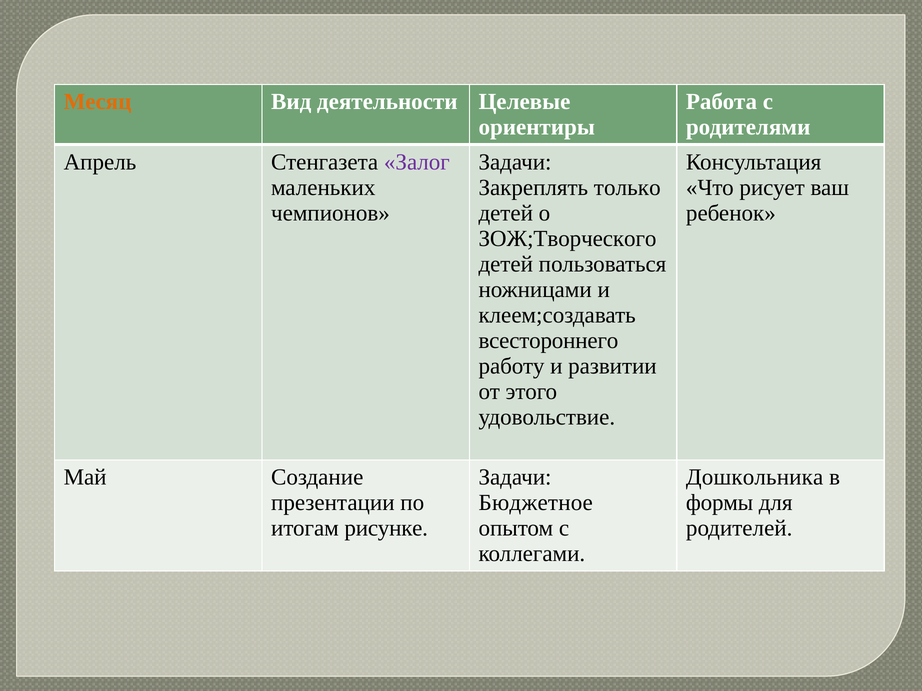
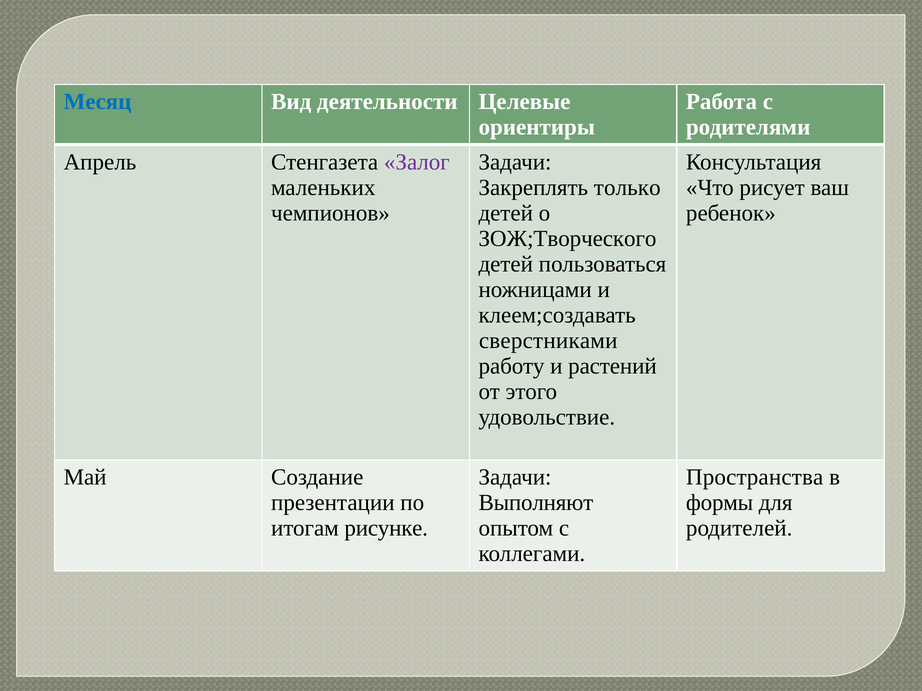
Месяц colour: orange -> blue (98, 102)
всестороннего: всестороннего -> сверстниками (548, 341)
развитии: развитии -> растений (612, 366)
Дошкольника: Дошкольника -> Пространства (755, 478)
Бюджетное: Бюджетное -> Выполняют (536, 503)
